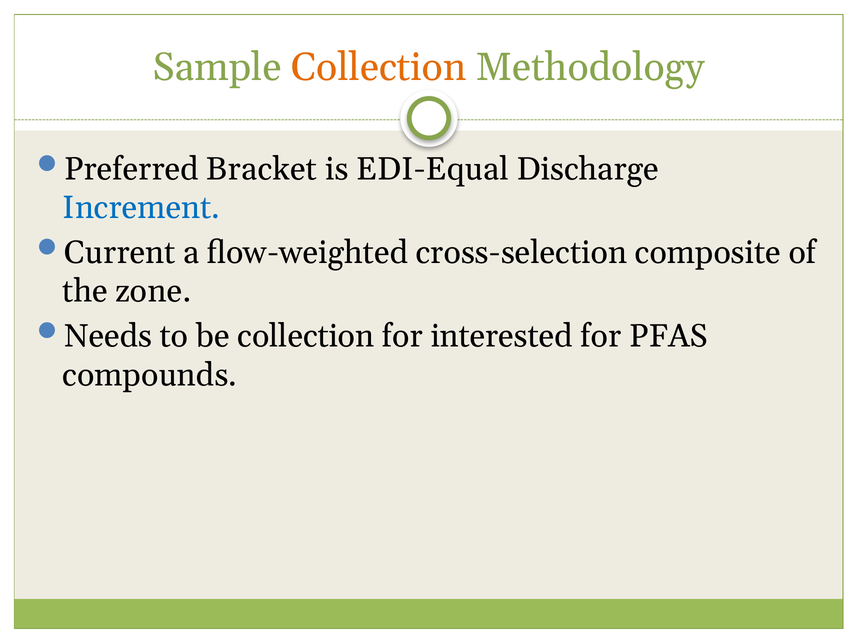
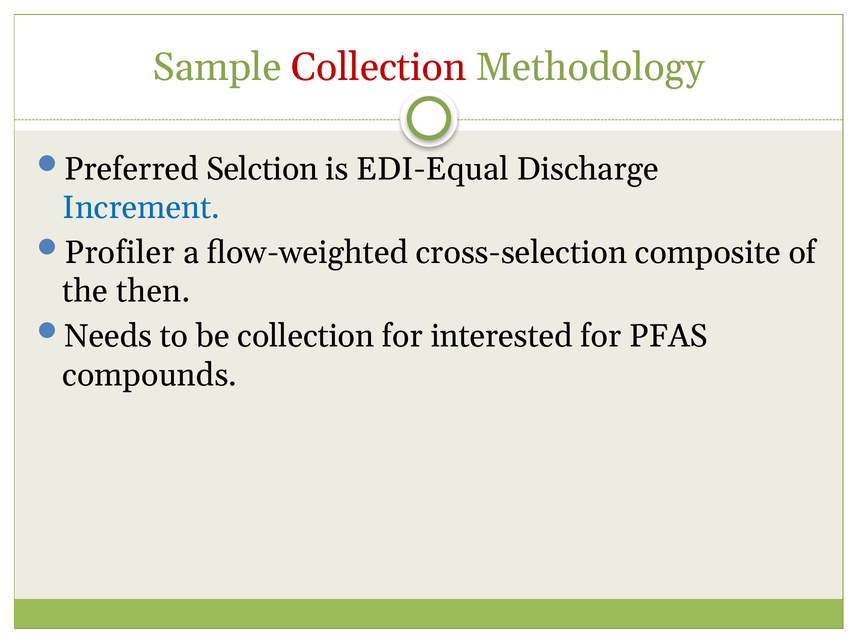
Collection colour: orange -> red (379, 68)
Bracket: Bracket -> Selction (262, 169)
Current: Current -> Profiler (120, 253)
zone: zone -> then (153, 291)
